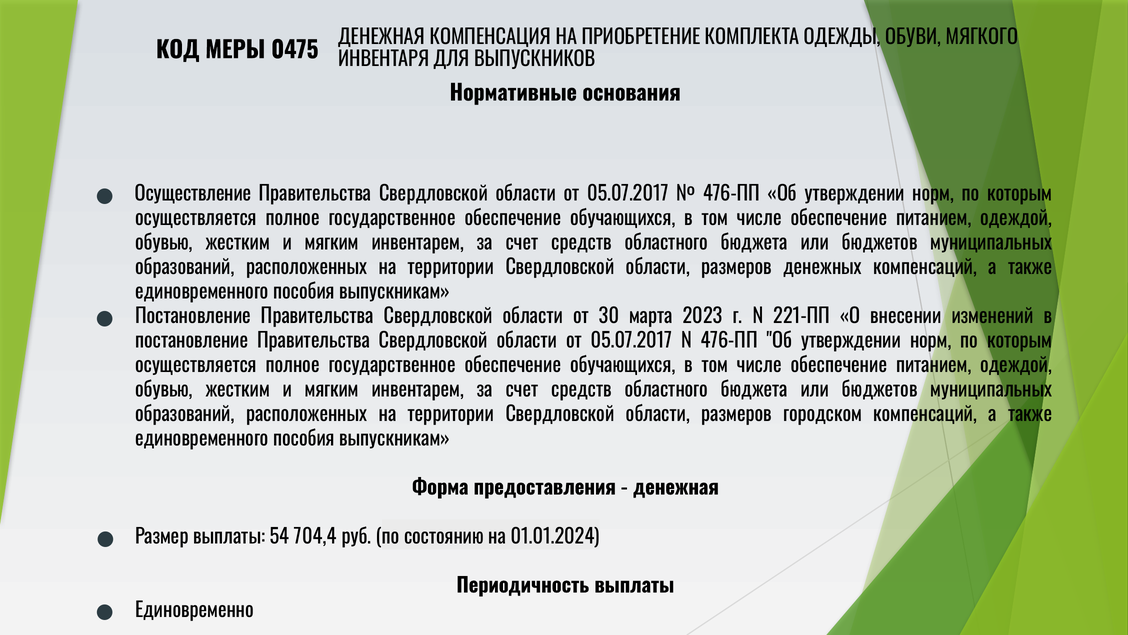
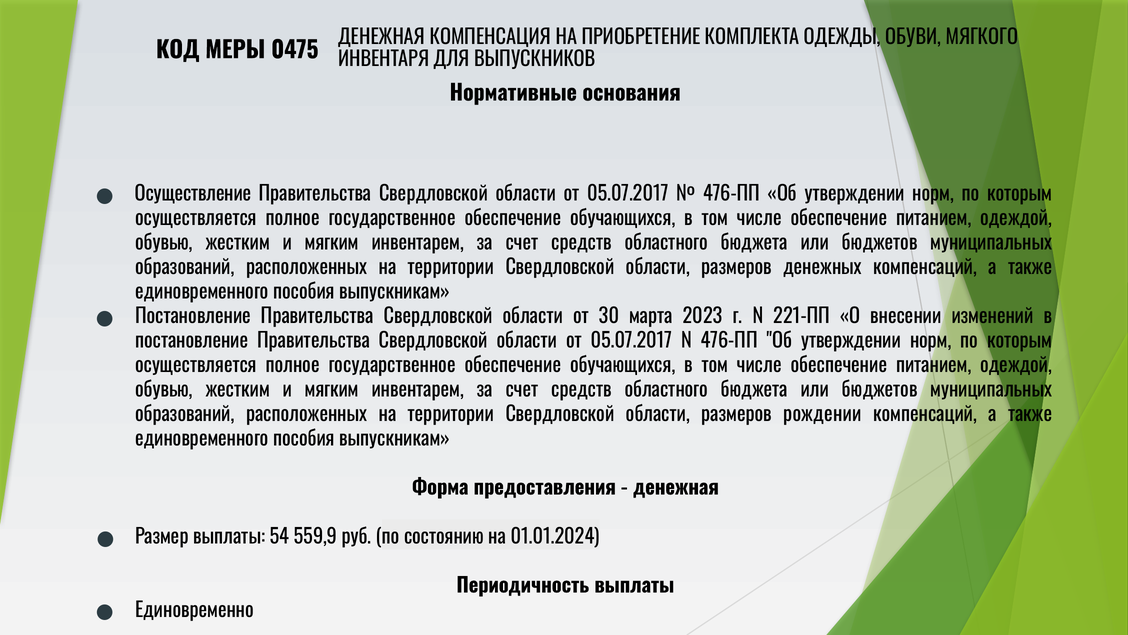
городском: городском -> рождении (822, 414)
704,4: 704,4 -> 559,9 (315, 536)
